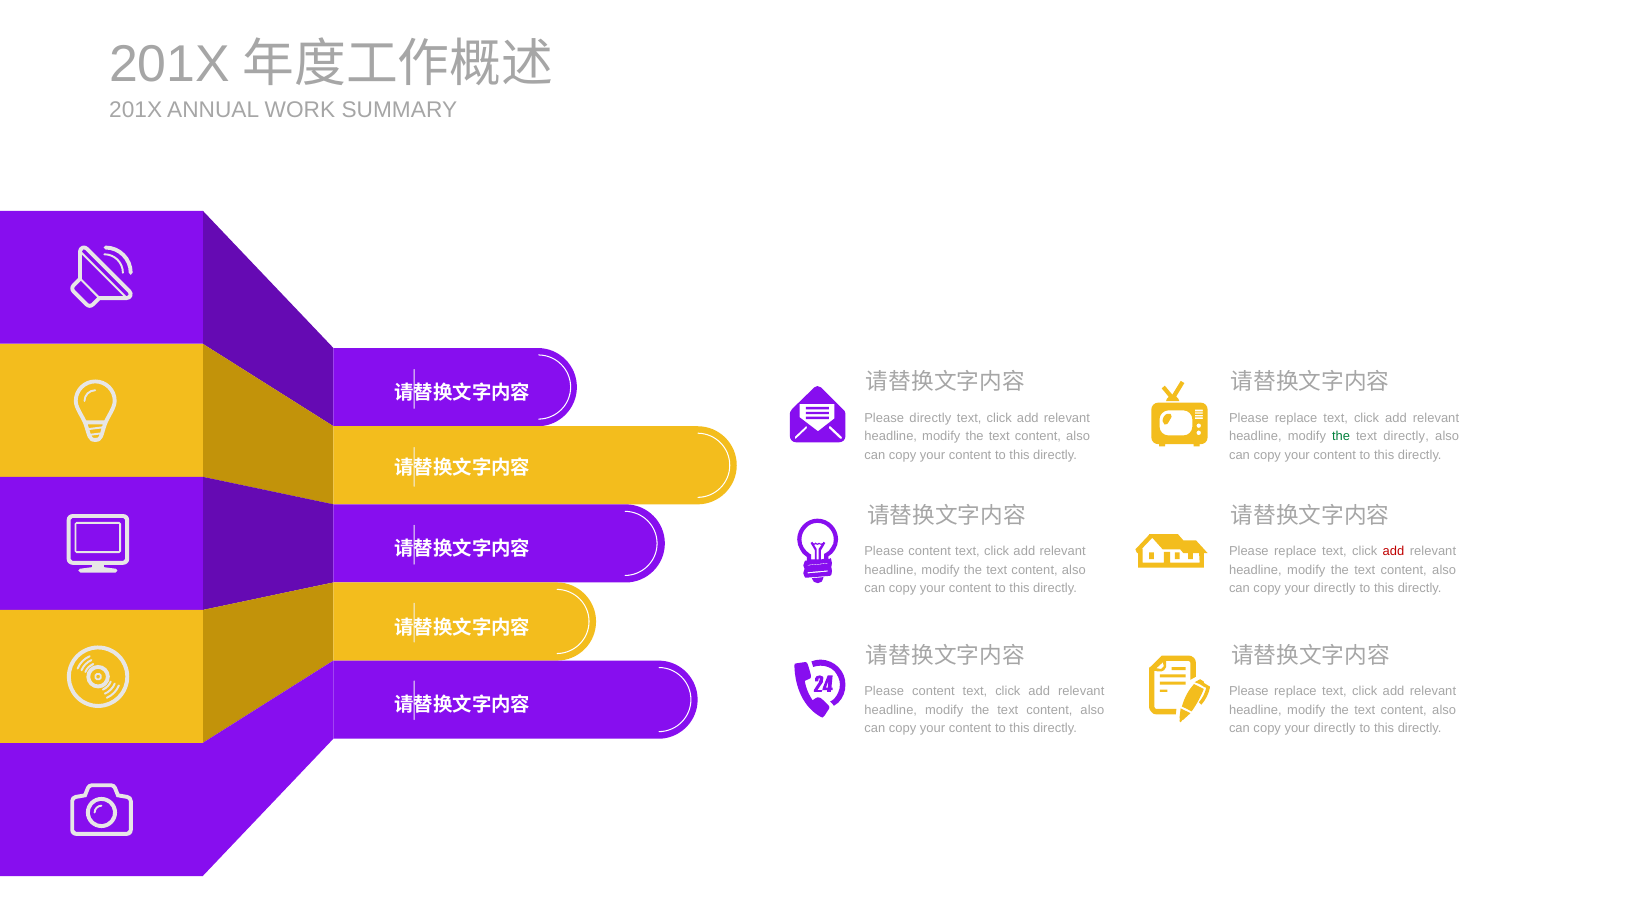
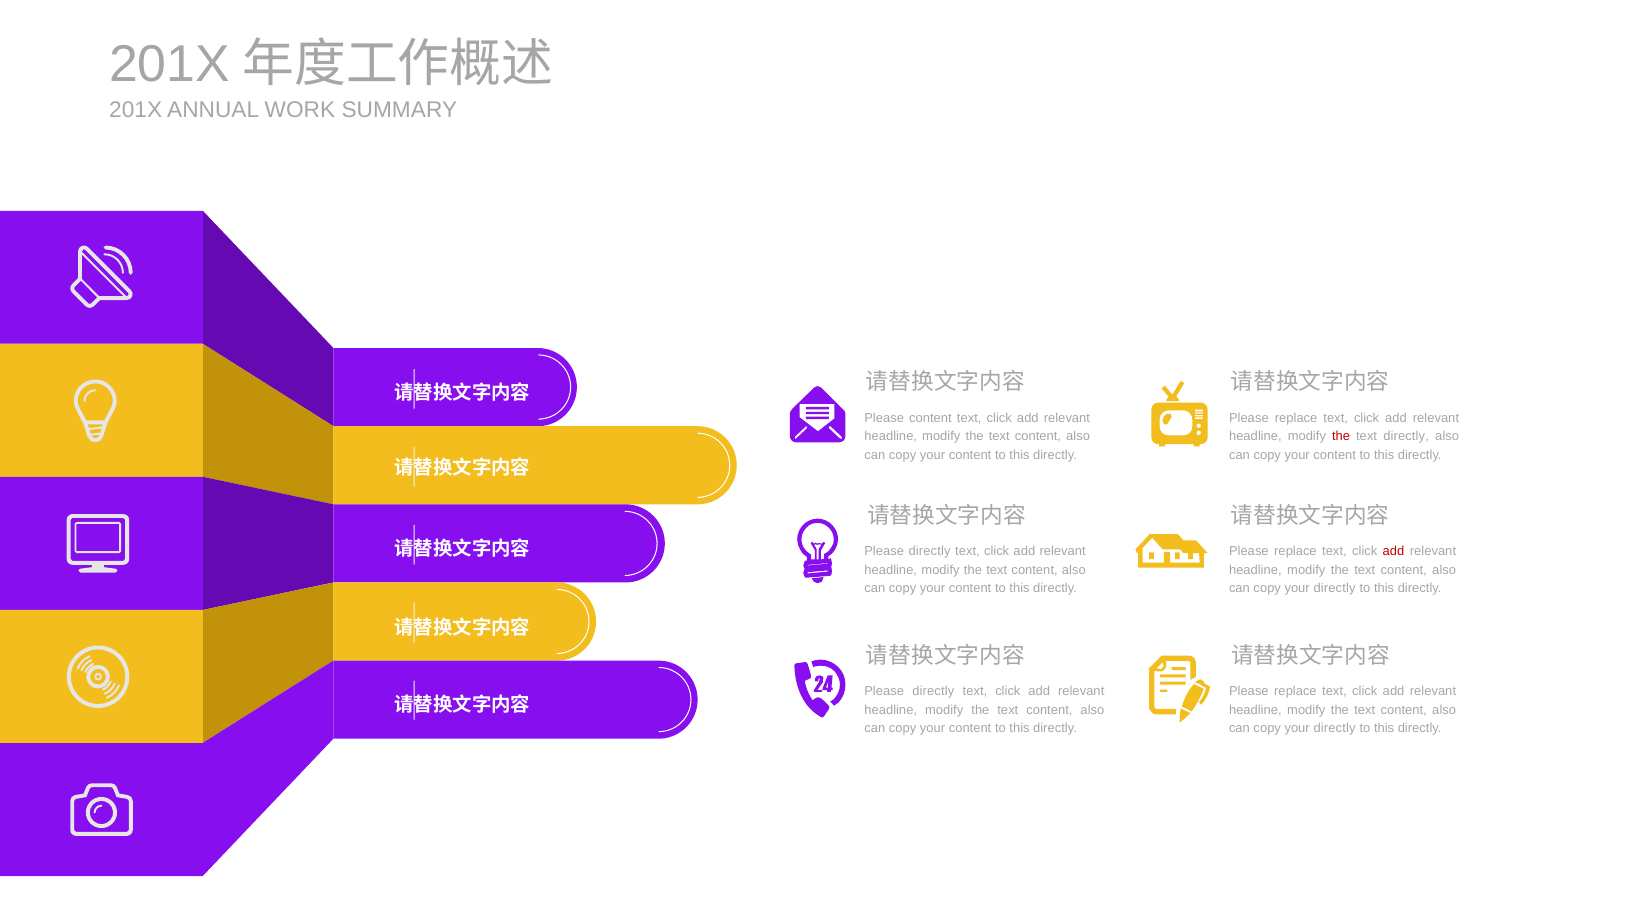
Please directly: directly -> content (930, 418)
the colour: green -> red (1341, 436)
content: content -> directly (930, 551)
content: content -> directly (933, 691)
